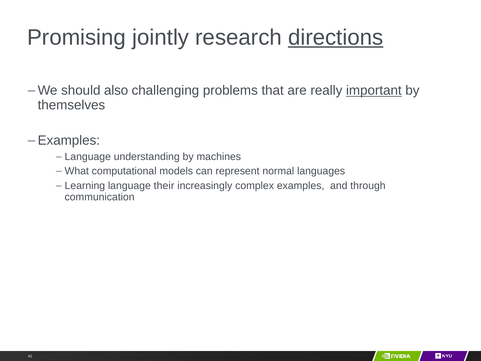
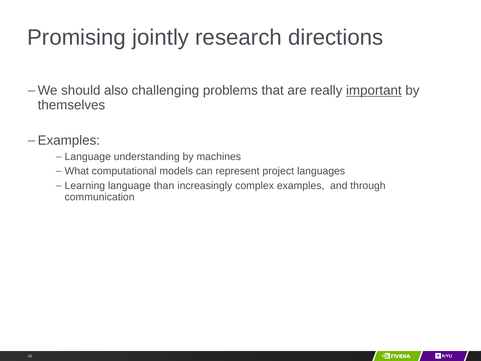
directions underline: present -> none (336, 38)
normal: normal -> project (278, 171)
their: their -> than (164, 186)
